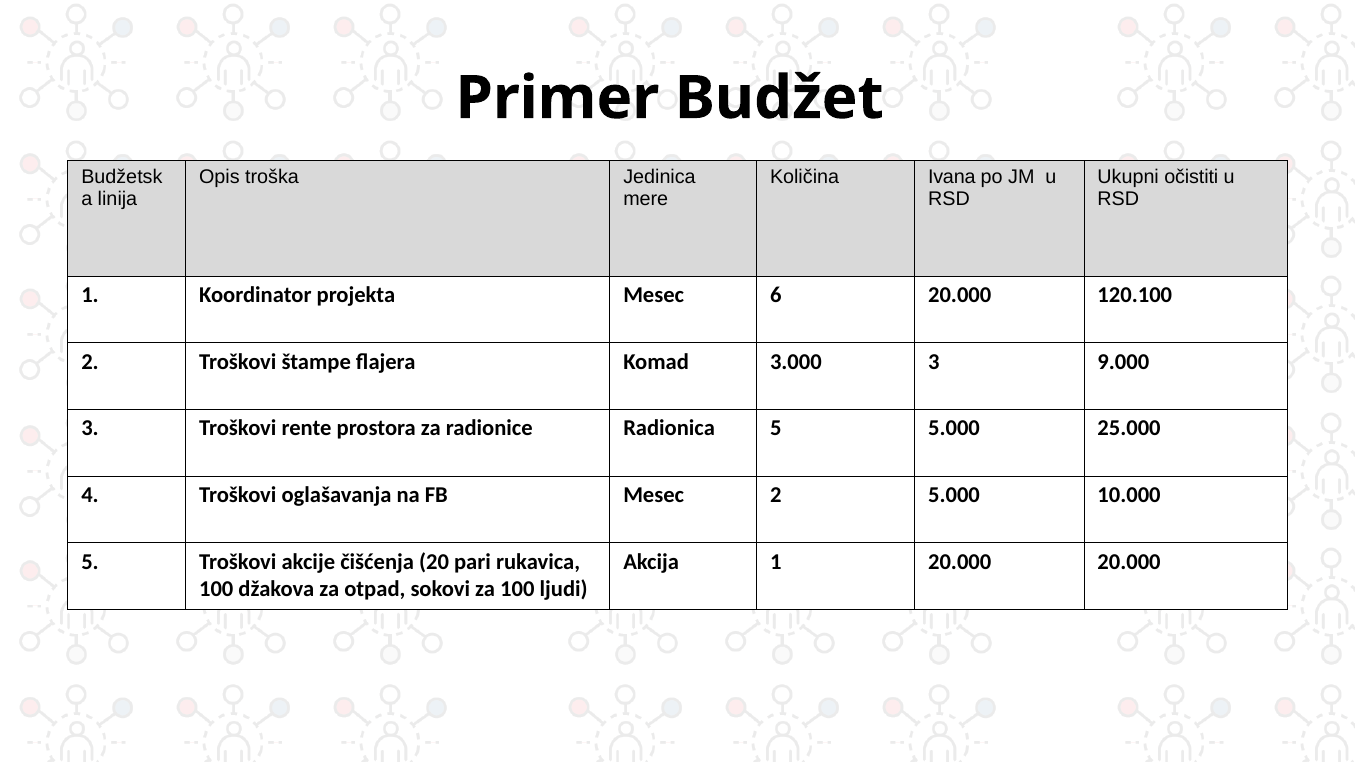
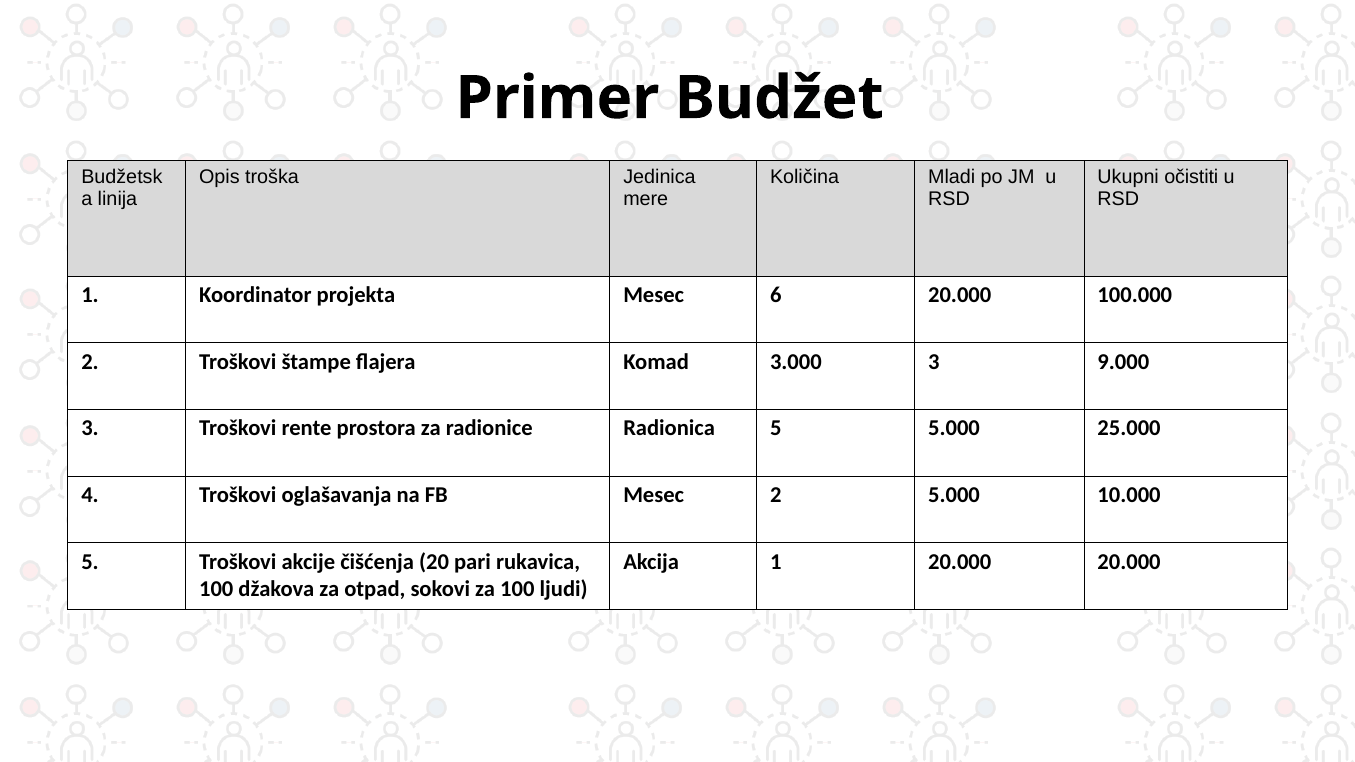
Ivana: Ivana -> Mladi (952, 177)
120.100: 120.100 -> 100.000 (1135, 295)
